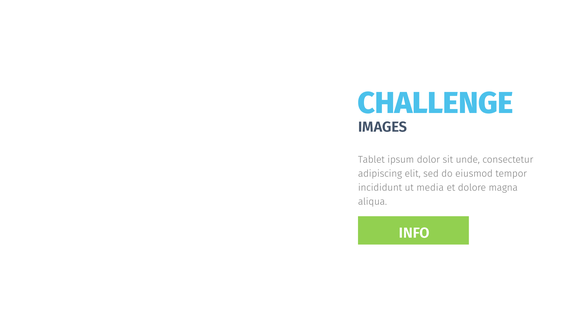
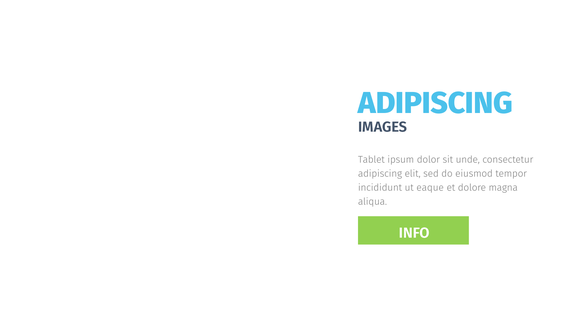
CHALLENGE: CHALLENGE -> ADIPISCING (435, 103)
media: media -> eaque (430, 188)
